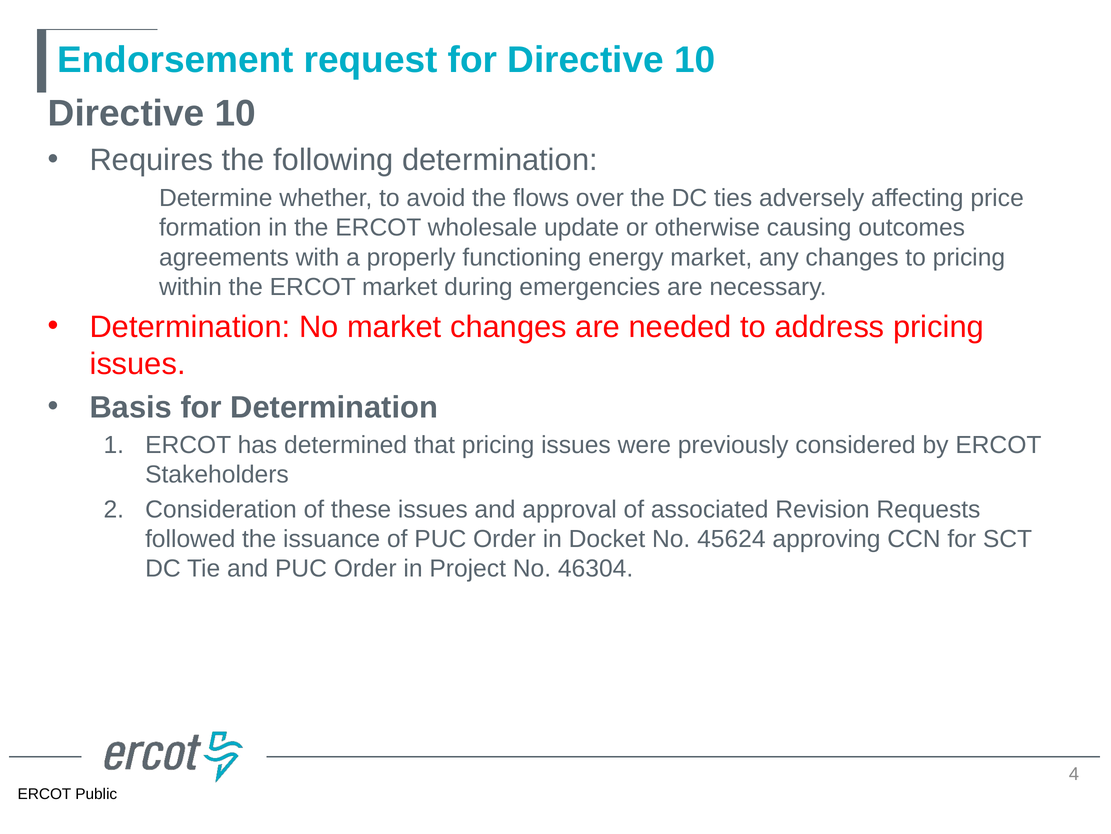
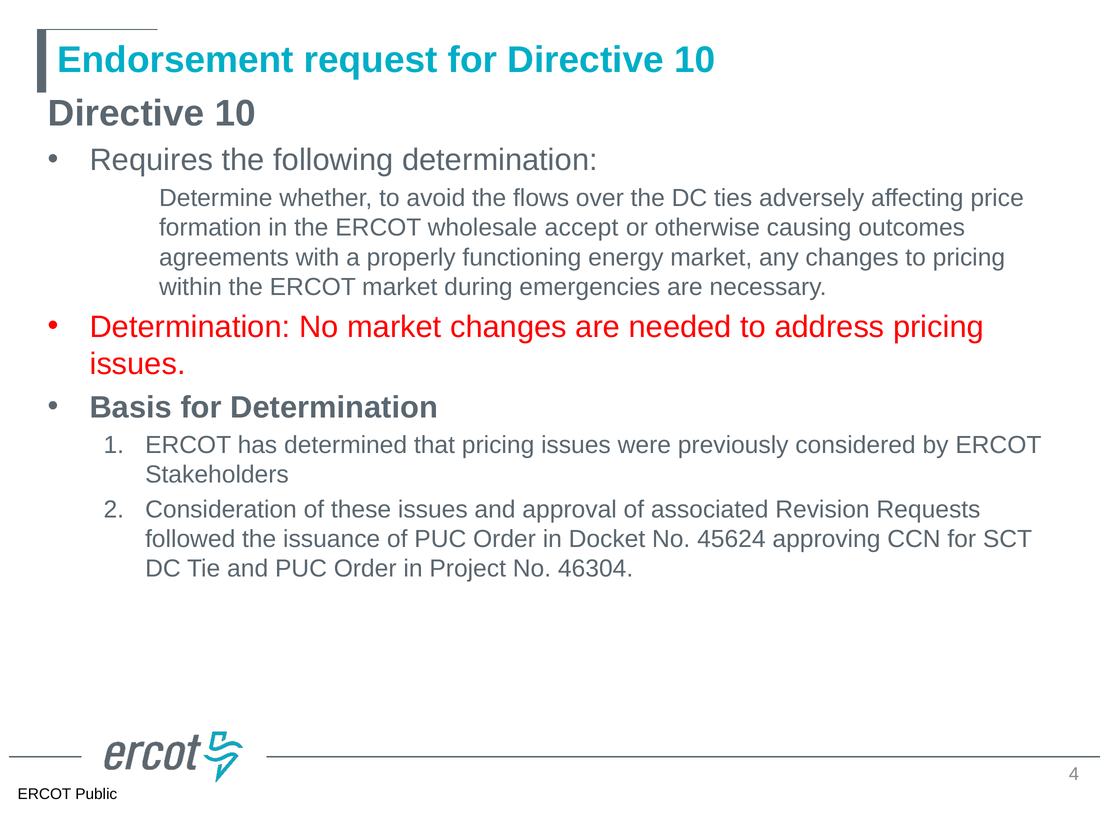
update: update -> accept (581, 228)
